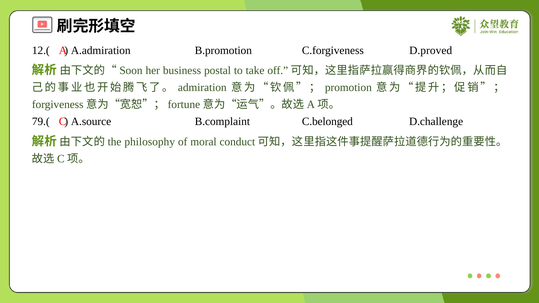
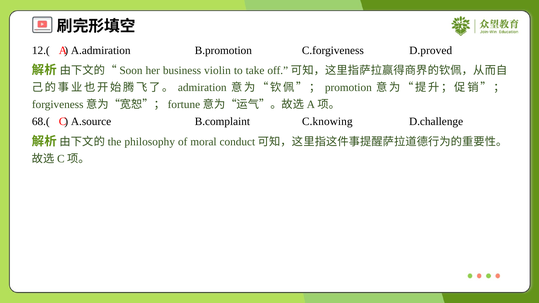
postal: postal -> violin (217, 70)
79.(: 79.( -> 68.( (41, 122)
C.belonged: C.belonged -> C.knowing (327, 122)
